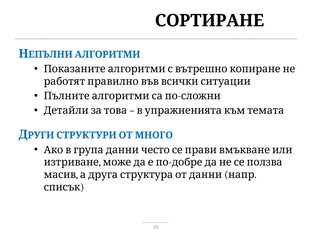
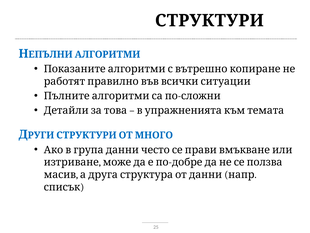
СОРТИРАНЕ: СОРТИРАНЕ -> СТРУКТУРИ (209, 21)
